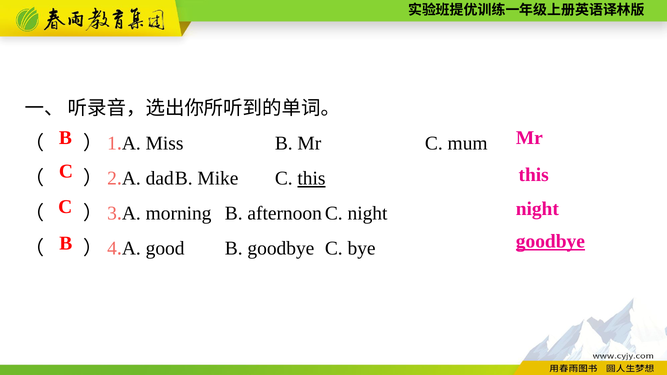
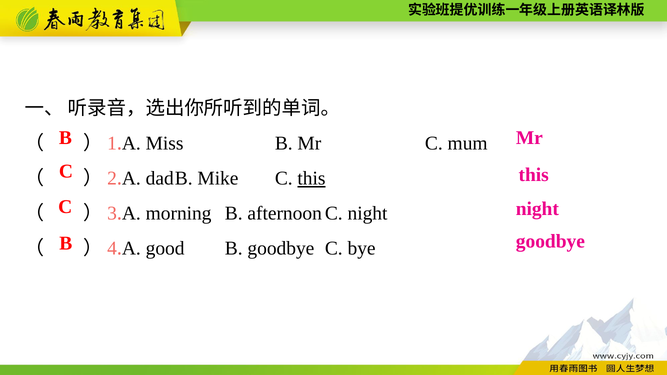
goodbye underline: present -> none (550, 241)
